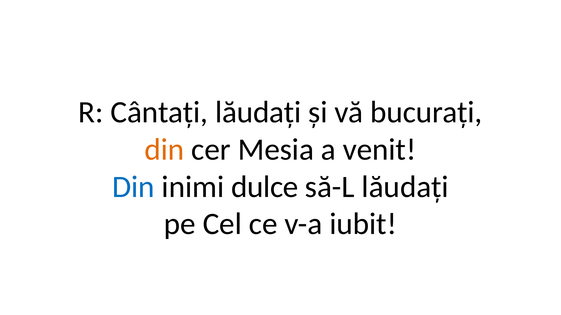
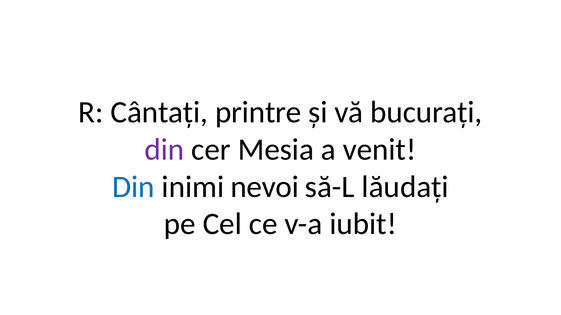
Cântați lăudați: lăudați -> printre (258, 112)
din colour: orange -> purple (164, 150)
dulce: dulce -> nevoi (265, 187)
